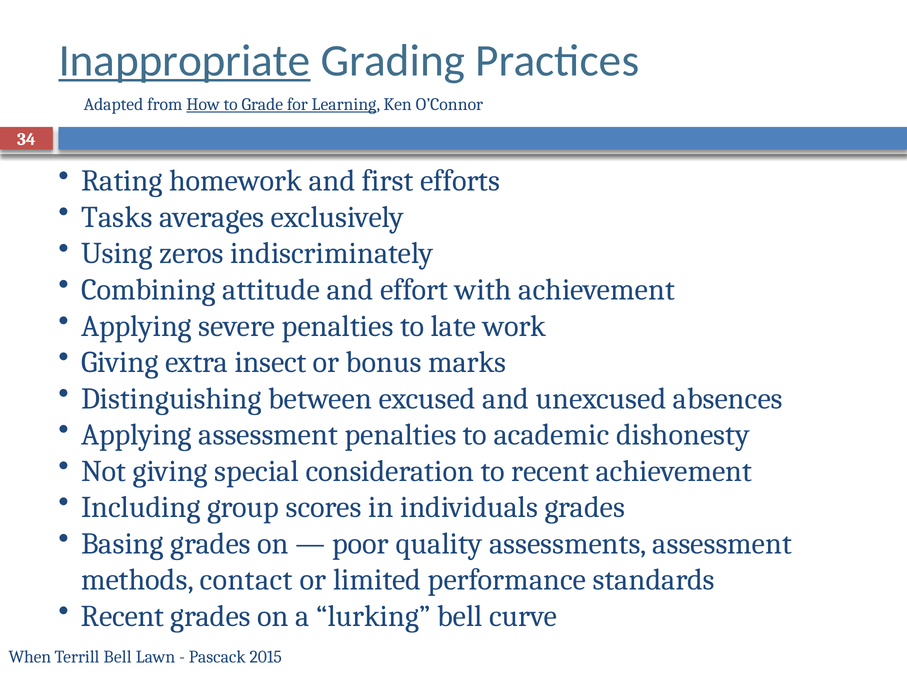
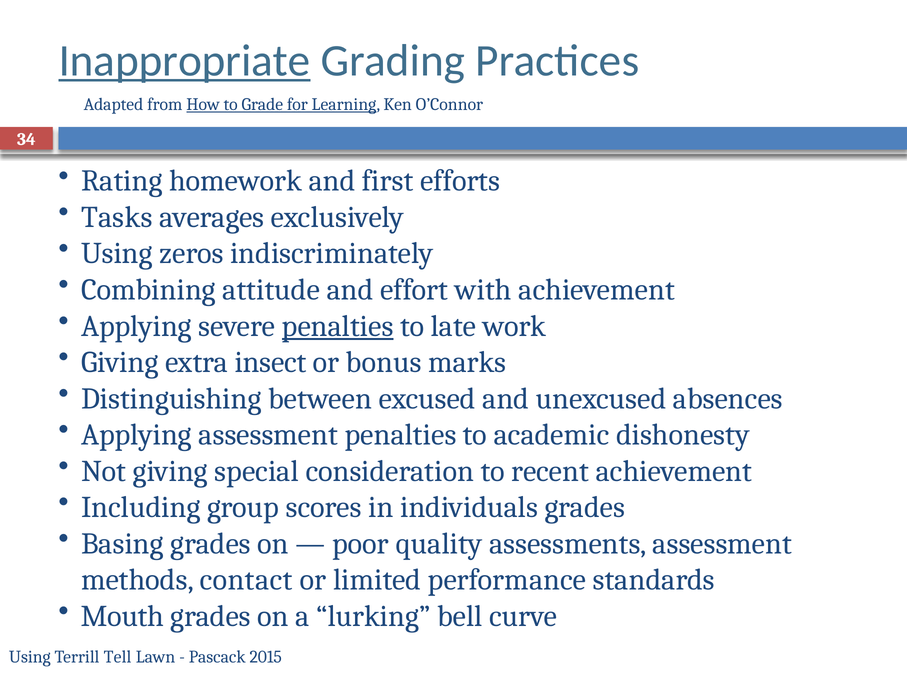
penalties underline: none -> present (338, 326)
Recent: Recent -> Mouth (122, 616)
When: When -> Using (30, 657)
Terrill Bell: Bell -> Tell (118, 657)
